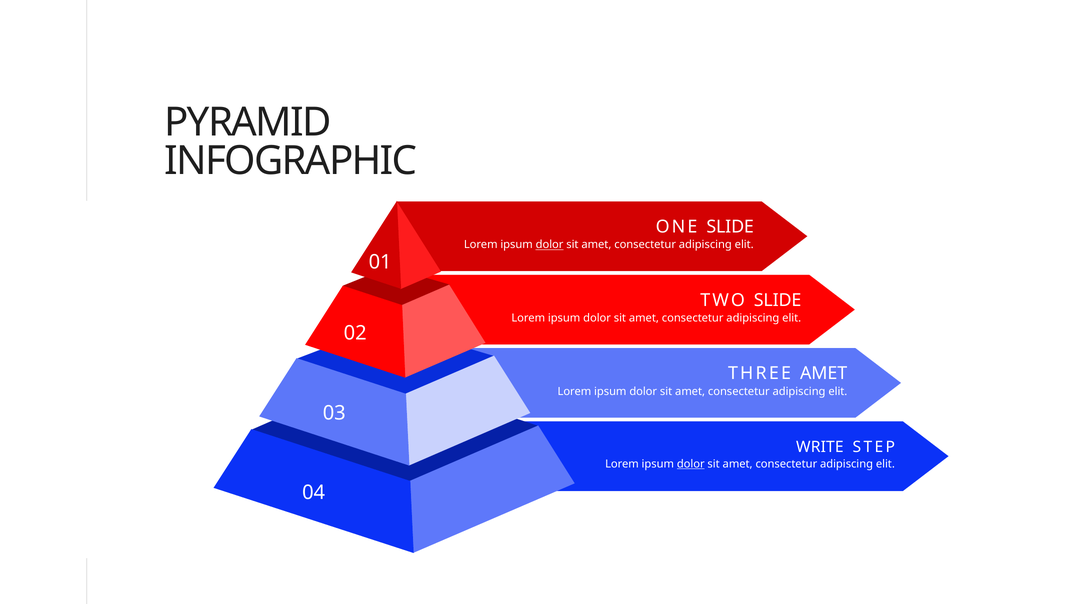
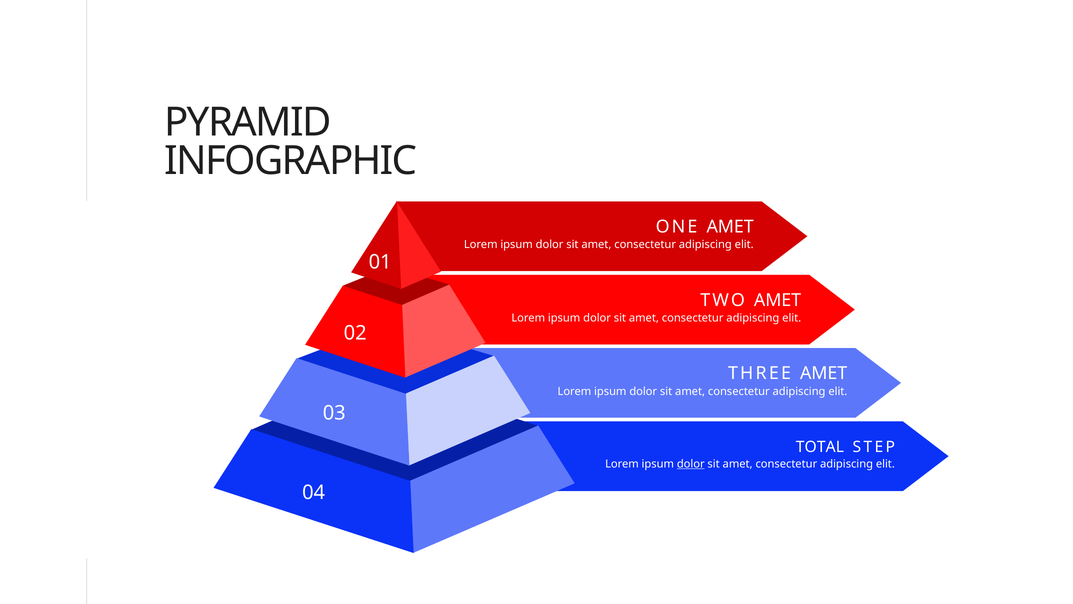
ONE SLIDE: SLIDE -> AMET (730, 227)
dolor underline: present -> none (550, 245)
TWO SLIDE: SLIDE -> AMET (778, 300)
WRITE: WRITE -> TOTAL (820, 447)
